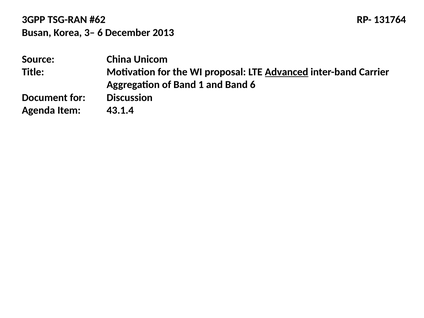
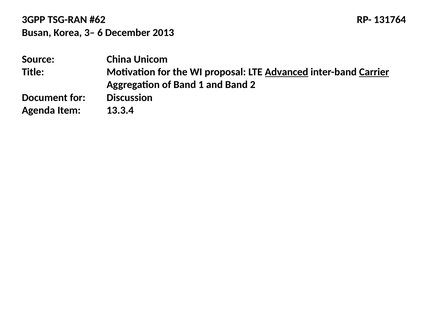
Carrier underline: none -> present (374, 72)
Band 6: 6 -> 2 (253, 85)
43.1.4: 43.1.4 -> 13.3.4 (120, 110)
